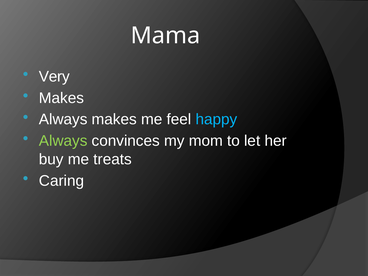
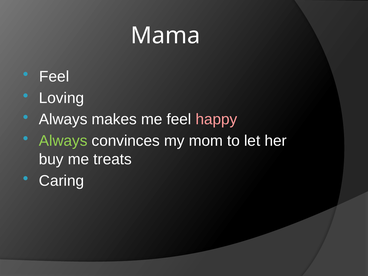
Very: Very -> Feel (54, 76)
Makes: Makes -> Loving (62, 98)
happy colour: light blue -> pink (216, 119)
